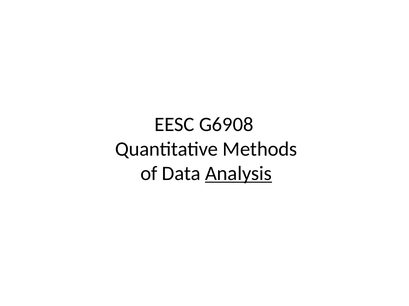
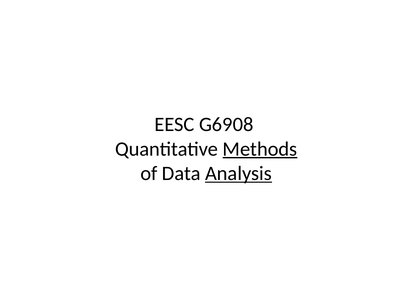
Methods underline: none -> present (260, 149)
